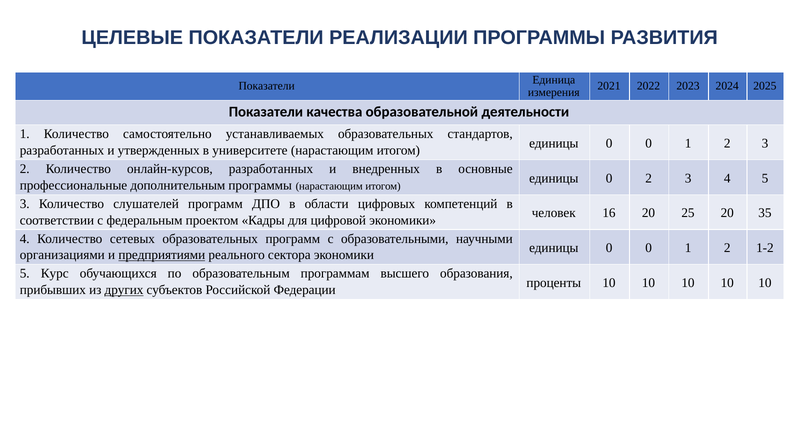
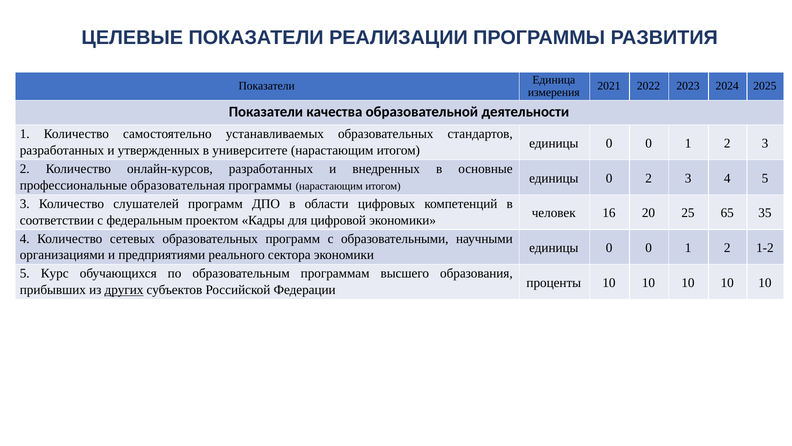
дополнительным: дополнительным -> образовательная (178, 185)
25 20: 20 -> 65 (727, 213)
предприятиями underline: present -> none (162, 255)
